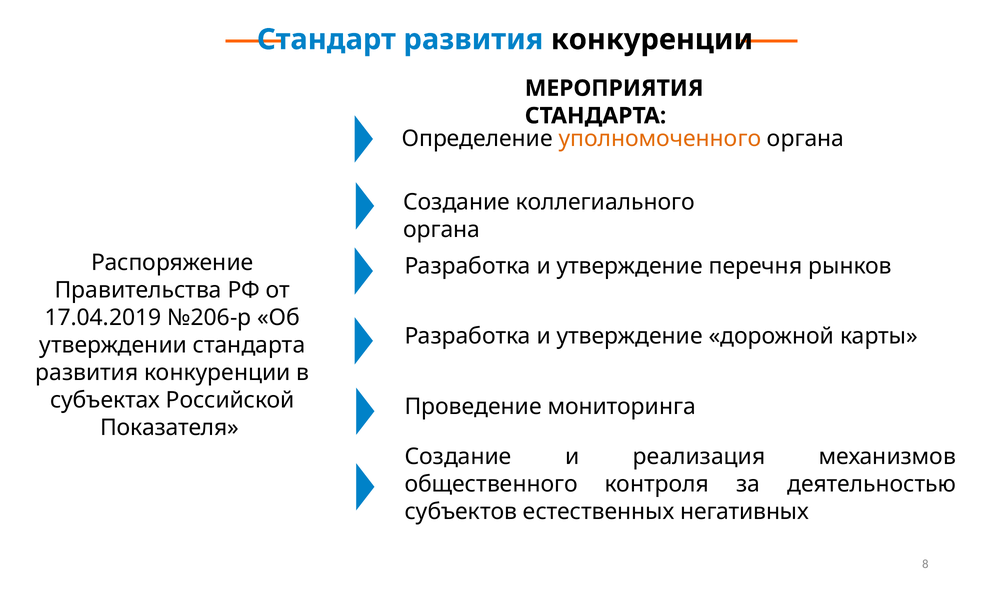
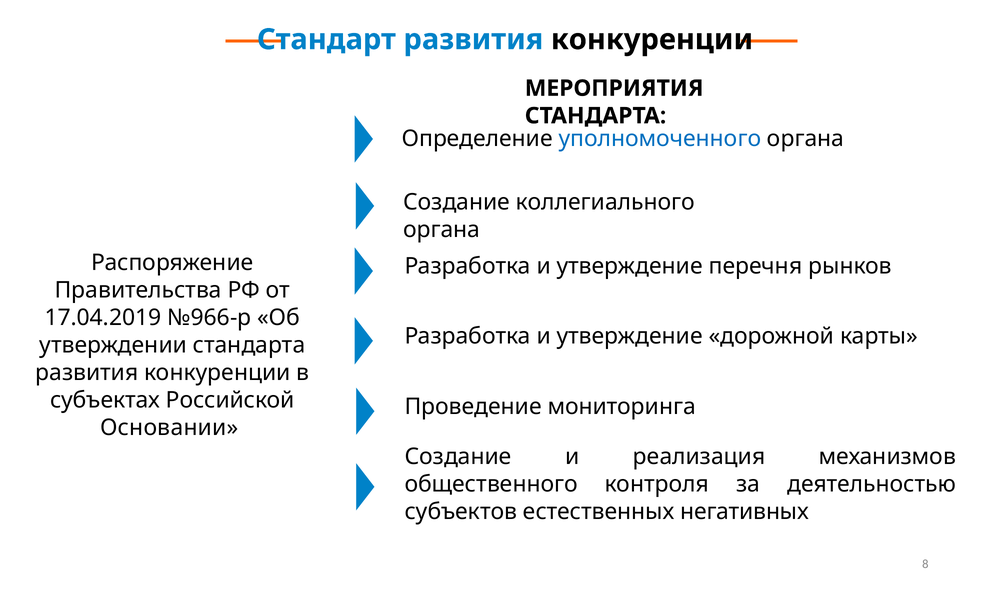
уполномоченного colour: orange -> blue (660, 138)
№206-р: №206-р -> №966-р (209, 318)
Показателя: Показателя -> Основании (169, 428)
